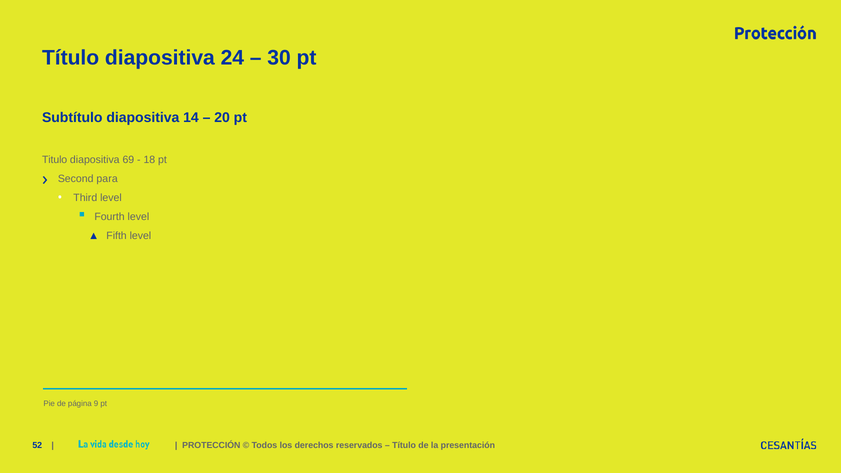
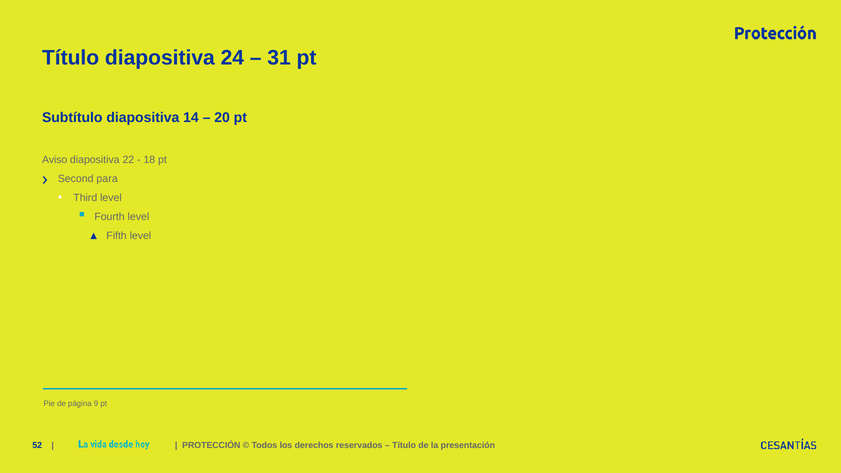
30: 30 -> 31 (279, 58)
Titulo: Titulo -> Aviso (55, 160)
69: 69 -> 22 (128, 160)
